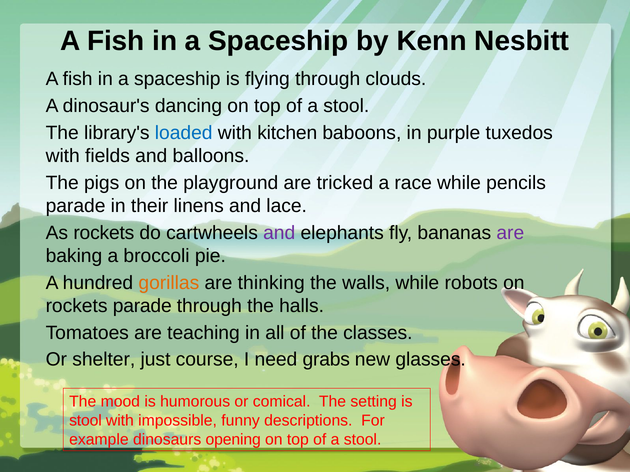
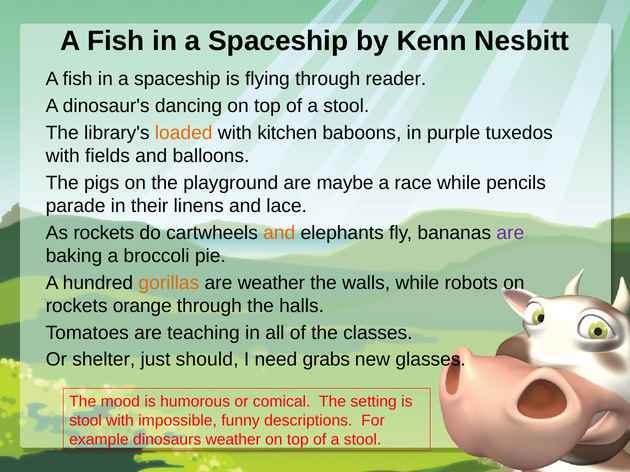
clouds: clouds -> reader (396, 79)
loaded colour: blue -> orange (184, 133)
tricked: tricked -> maybe (345, 183)
and colour: purple -> orange (279, 233)
are thinking: thinking -> weather (271, 283)
rockets parade: parade -> orange (142, 306)
course: course -> should (207, 360)
dinosaurs opening: opening -> weather (233, 440)
